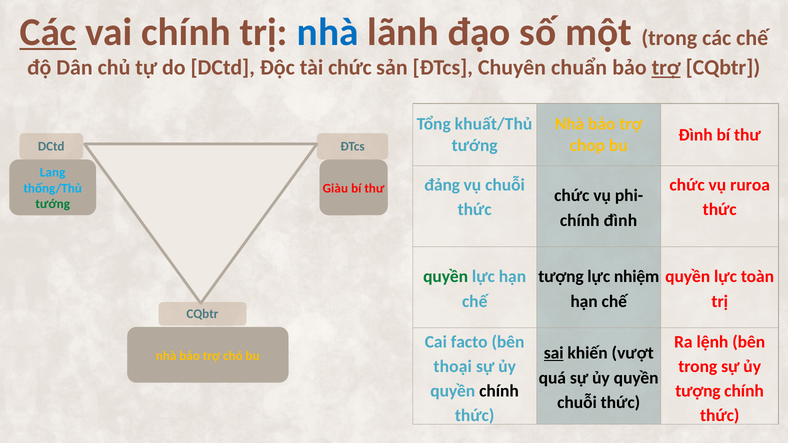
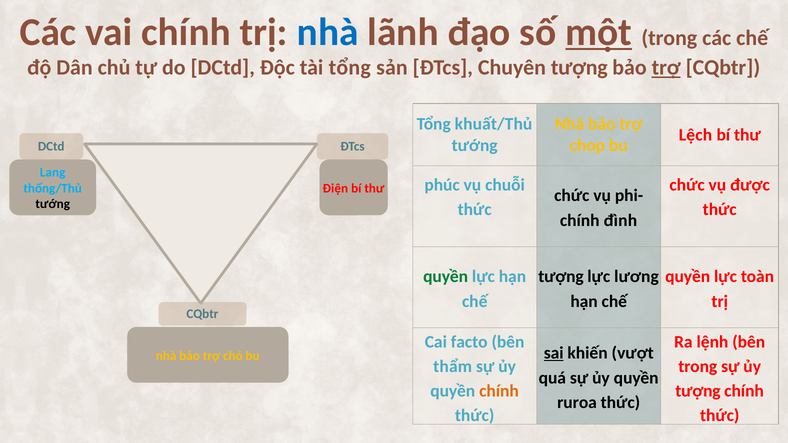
Các underline: present -> none (48, 32)
một underline: none -> present (599, 32)
tài chức: chức -> tổng (350, 68)
Chuyên chuẩn: chuẩn -> tượng (579, 68)
Đình: Đình -> Lệch (695, 135)
đảng: đảng -> phúc (442, 185)
ruroa: ruroa -> được (750, 185)
Giàu: Giàu -> Điện (335, 188)
tướng colour: green -> black (53, 204)
nhiệm: nhiệm -> lương (636, 277)
thoại: thoại -> thẩm (453, 367)
chính colour: black -> orange (499, 391)
chuỗi: chuỗi -> ruroa (577, 403)
